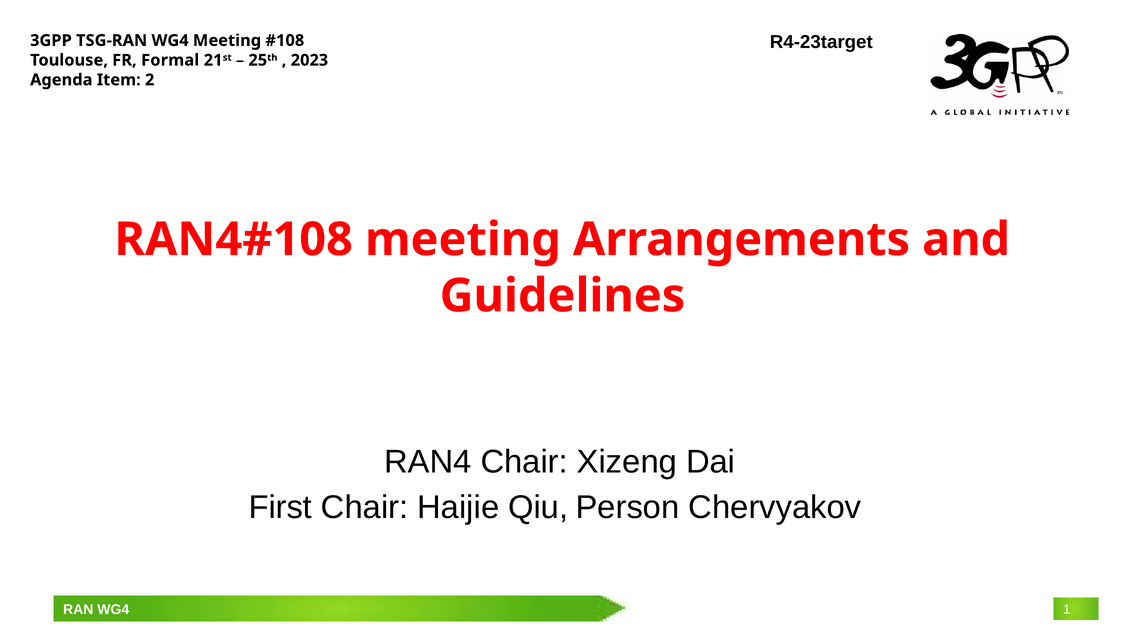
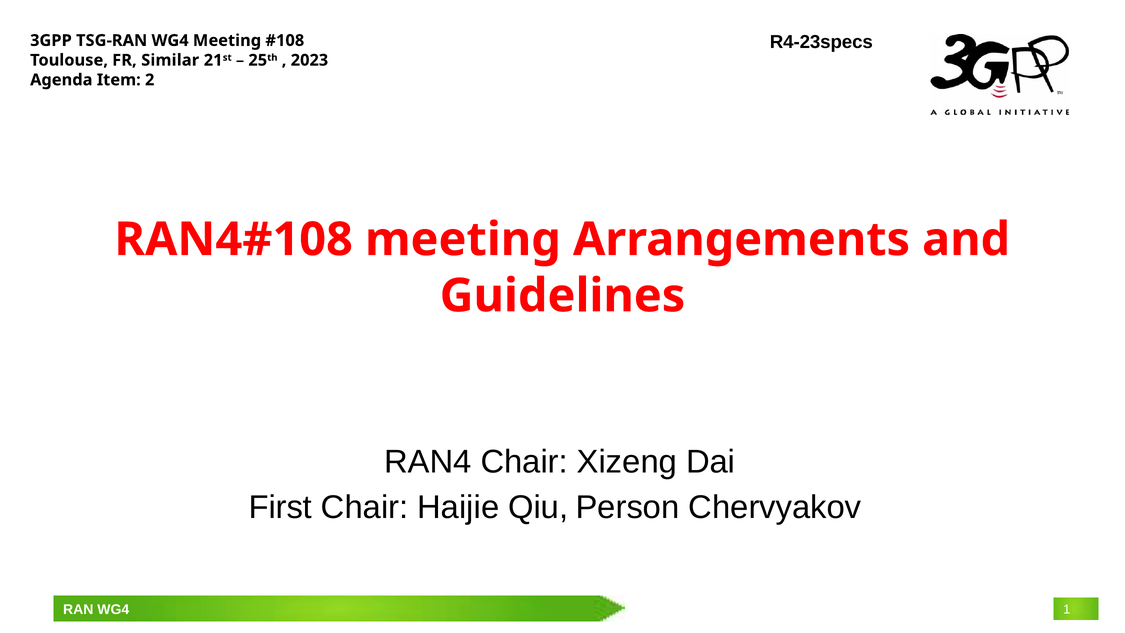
R4-23target: R4-23target -> R4-23specs (821, 42)
Formal: Formal -> Similar (170, 60)
